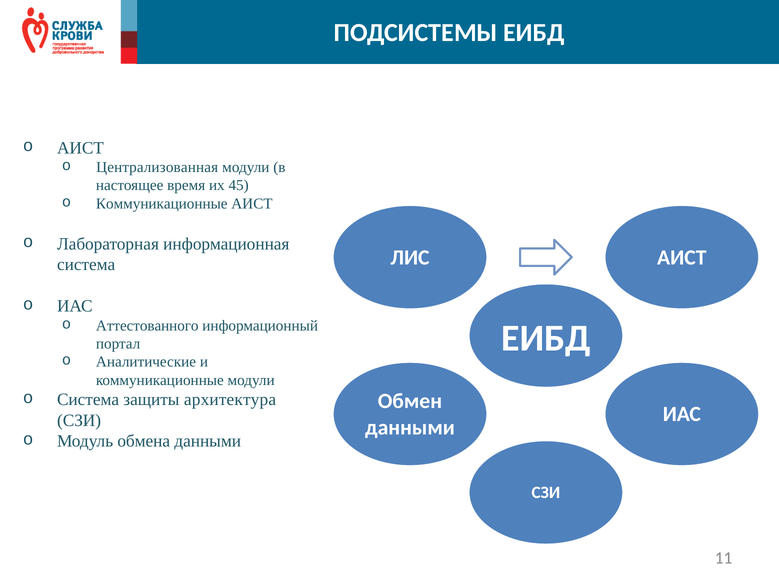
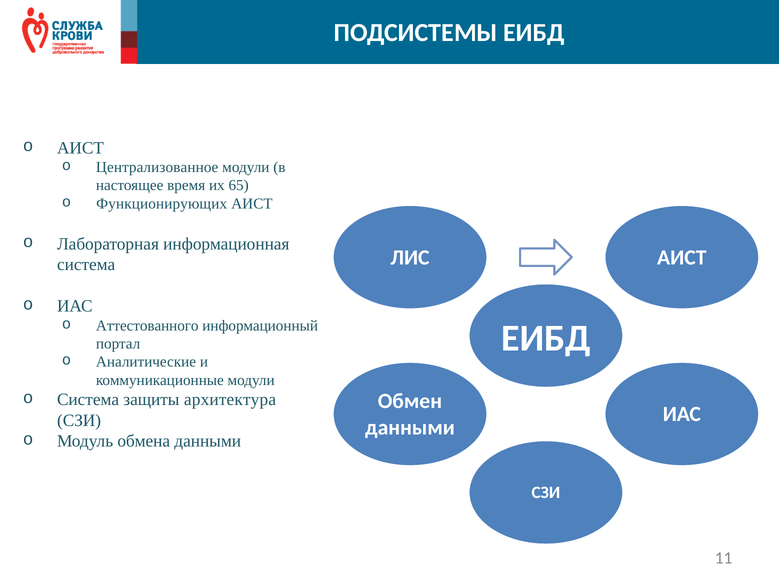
Централизованная: Централизованная -> Централизованное (157, 167)
45: 45 -> 65 (239, 186)
Коммуникационные: Коммуникационные -> Функционирующих (162, 204)
